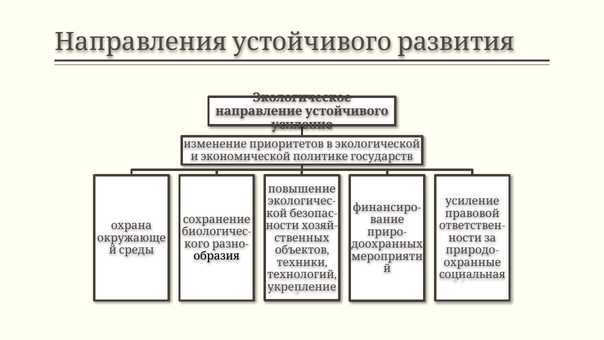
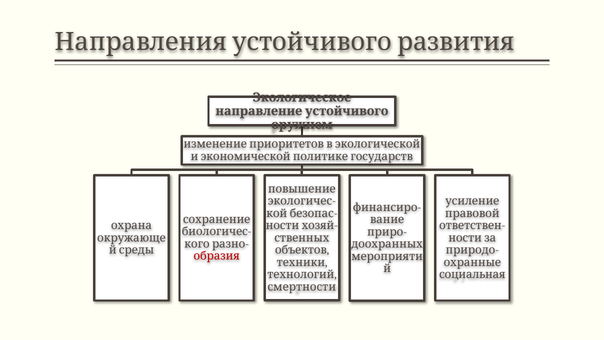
усиление: усиление -> оружием (302, 124)
образия colour: black -> red (217, 256)
укрепление: укрепление -> смертности (302, 287)
